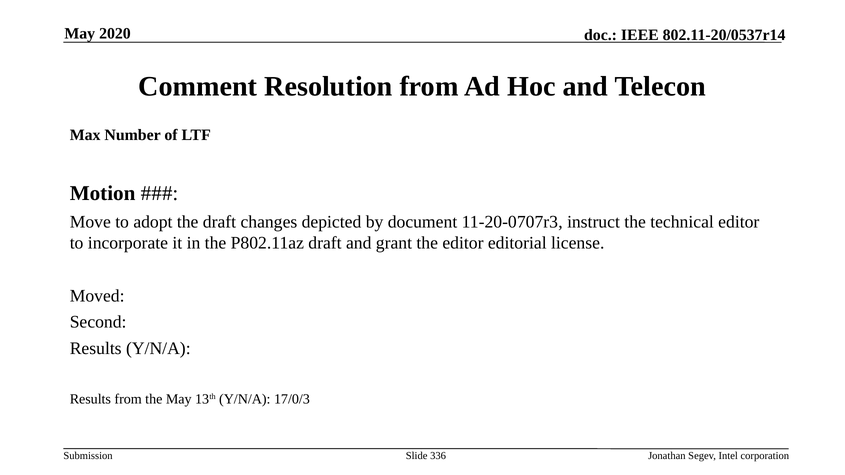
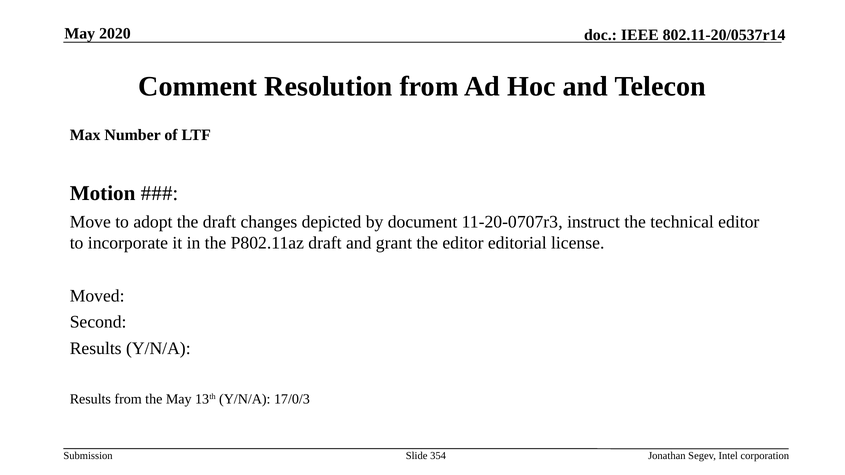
336: 336 -> 354 (438, 456)
